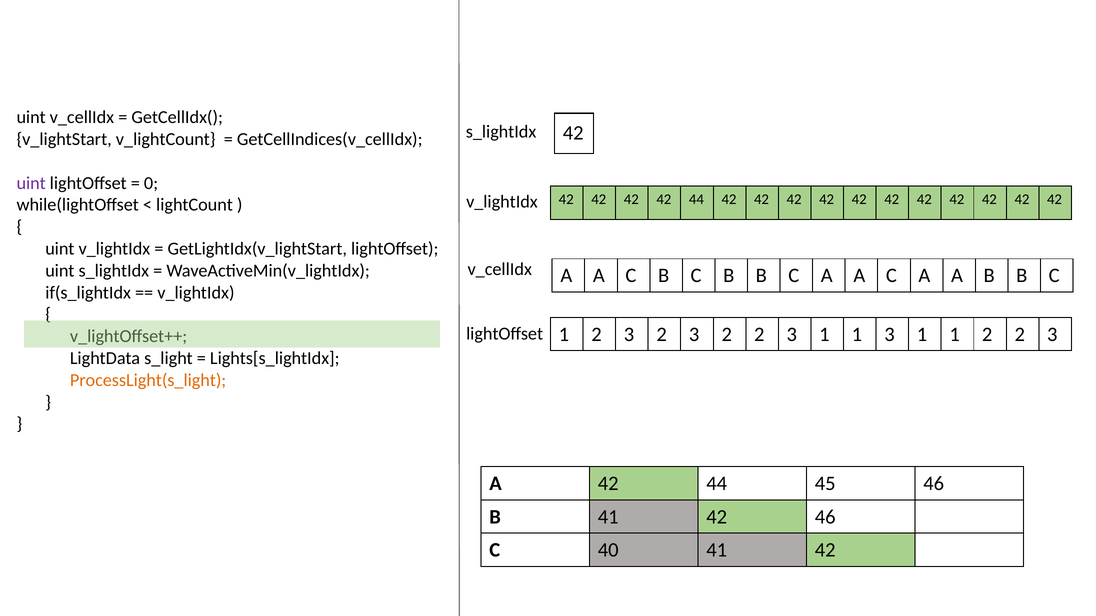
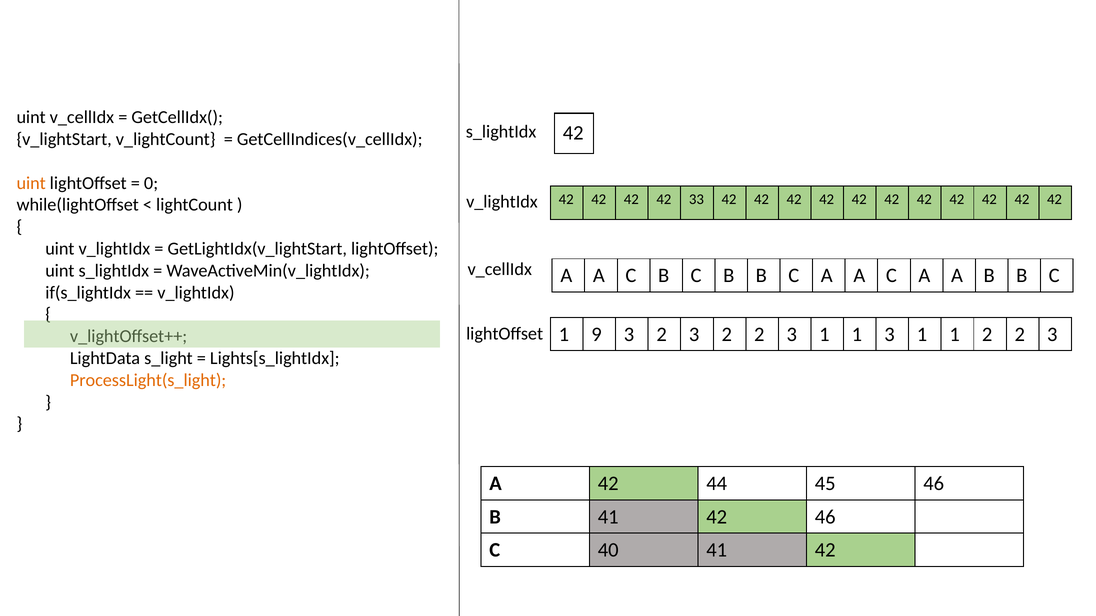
uint colour: purple -> orange (31, 183)
42 42 44: 44 -> 33 (696, 200)
2: 2 -> 9 (596, 335)
